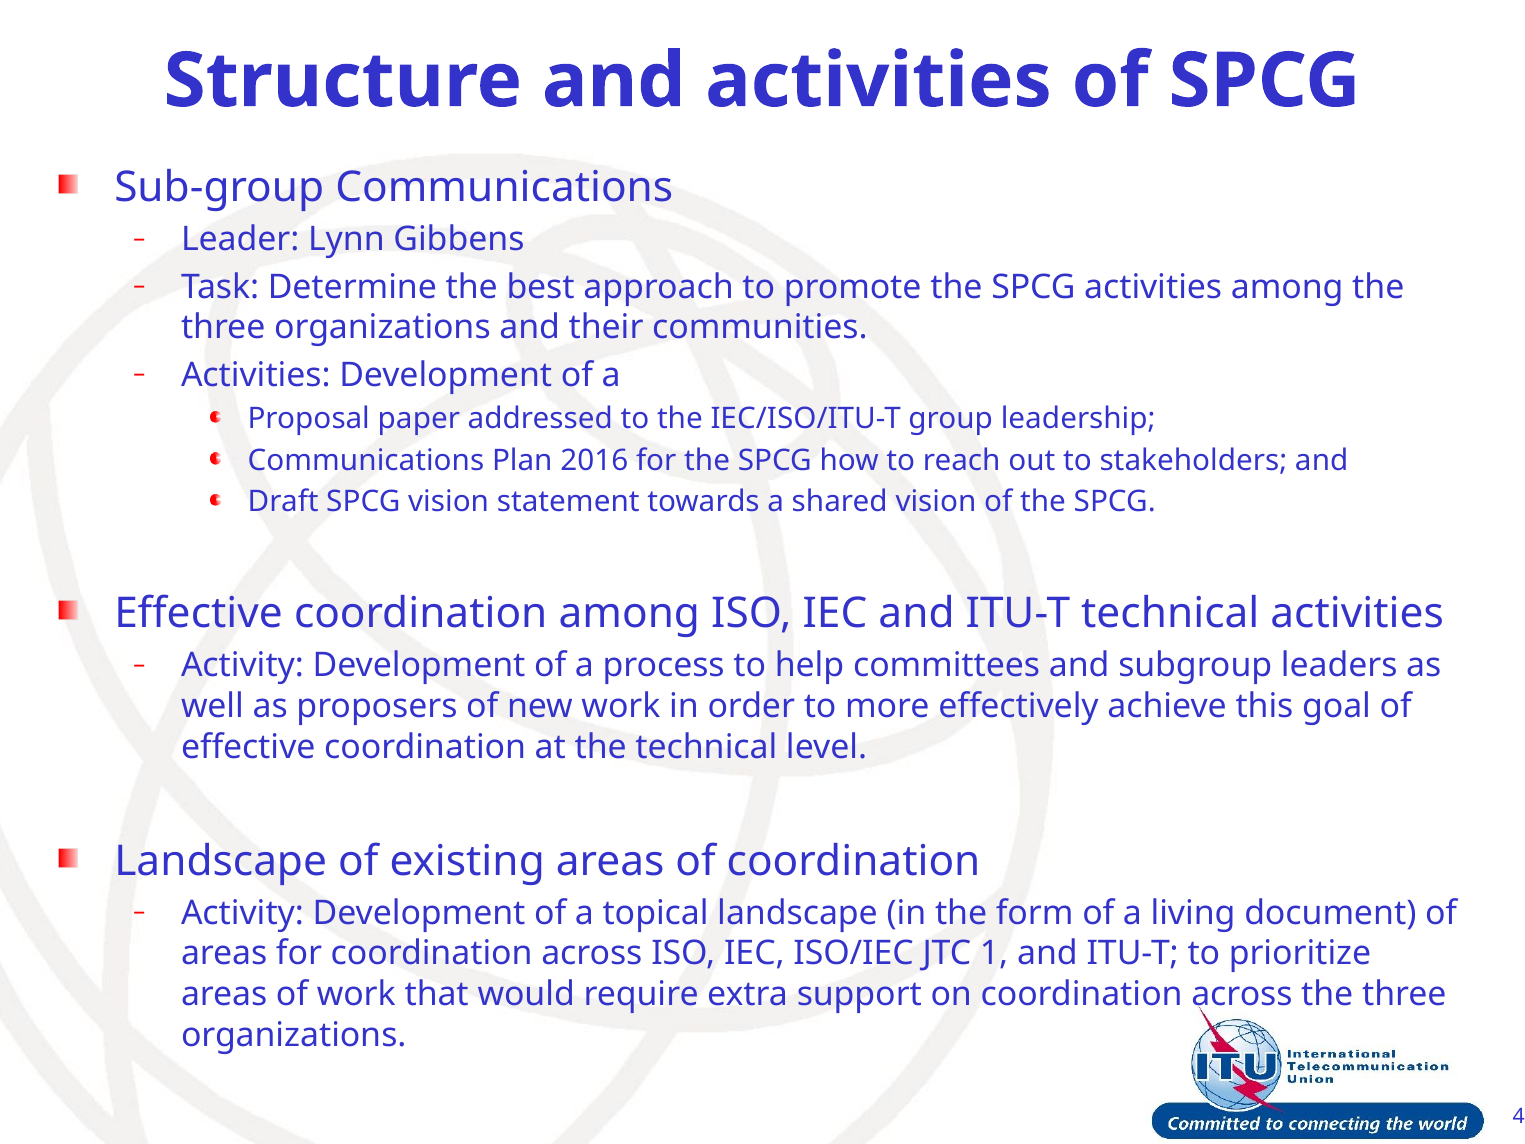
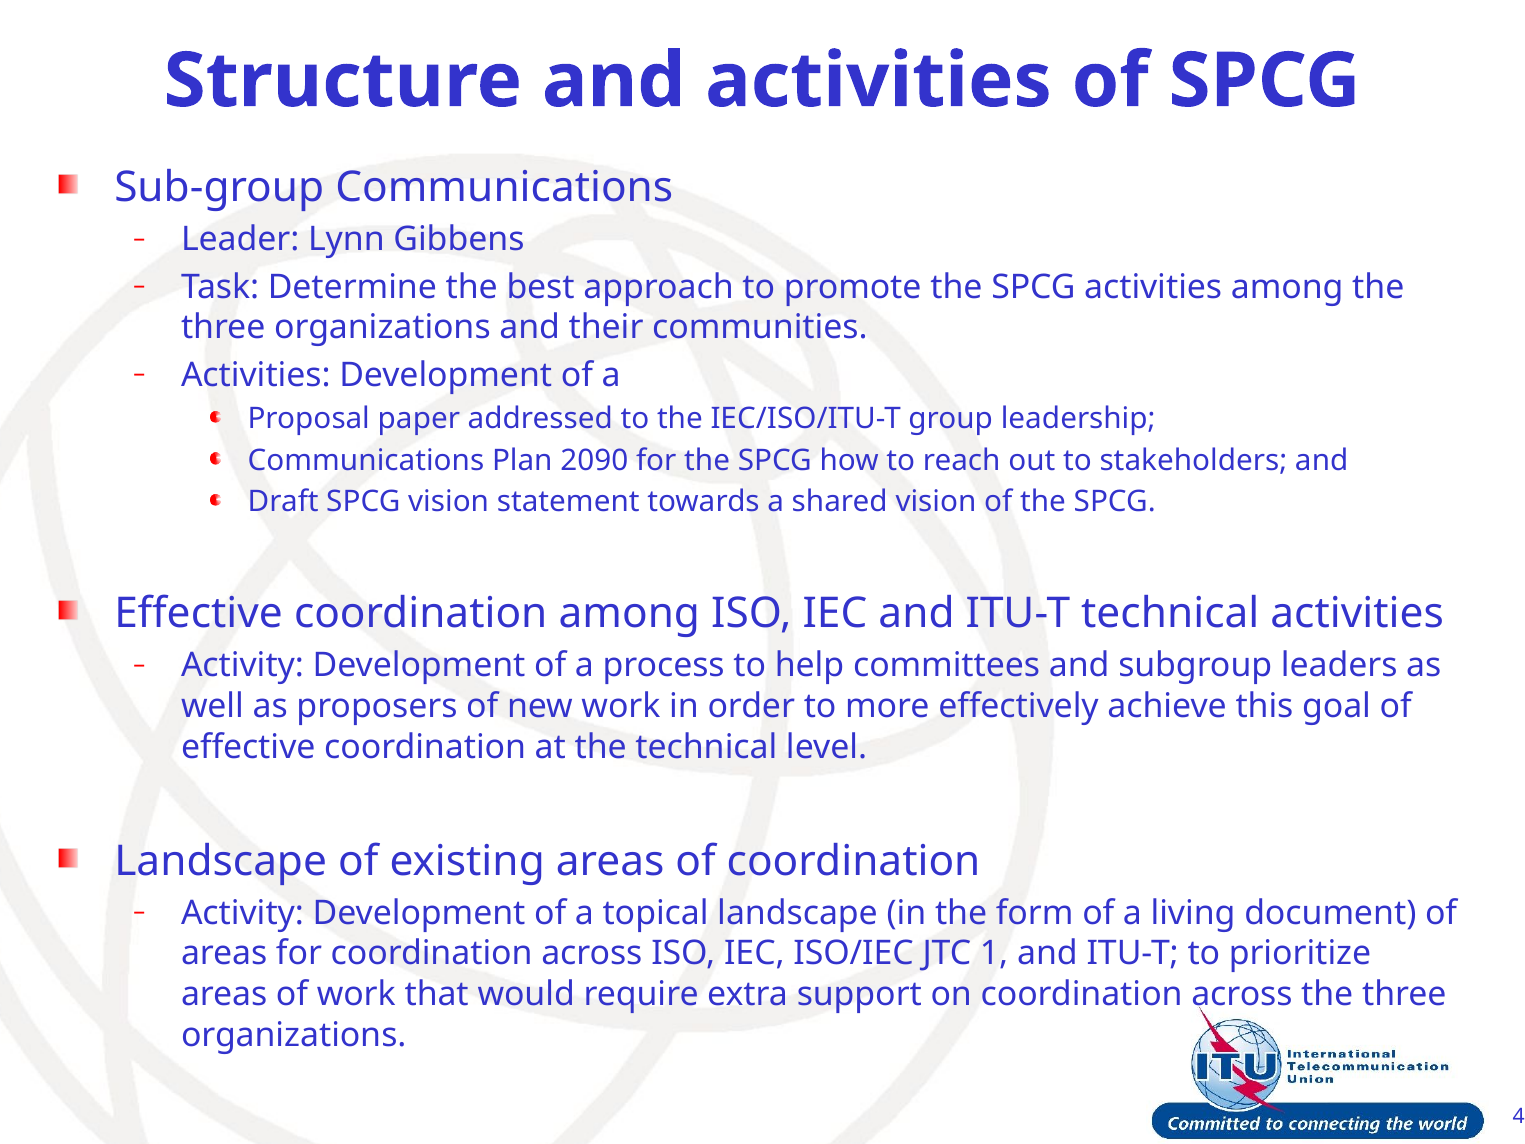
2016: 2016 -> 2090 (594, 460)
